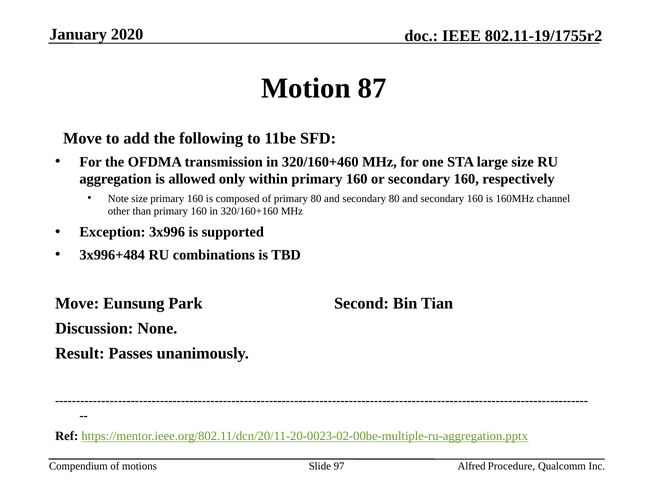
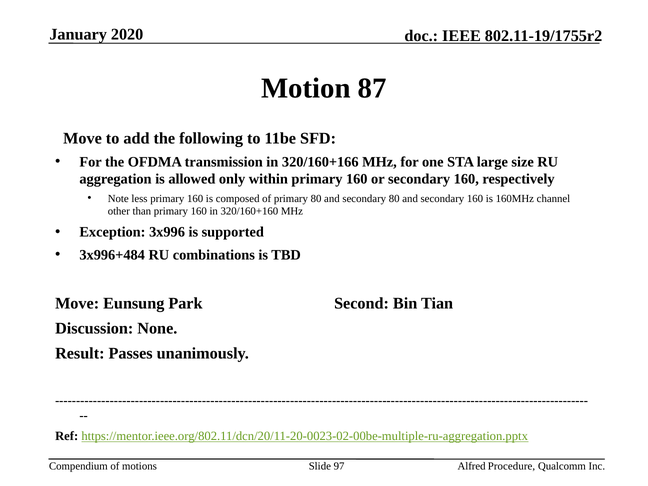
320/160+460: 320/160+460 -> 320/160+166 (320, 162)
Note size: size -> less (139, 198)
